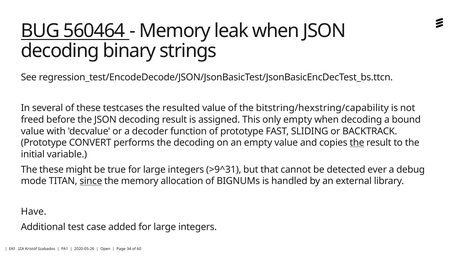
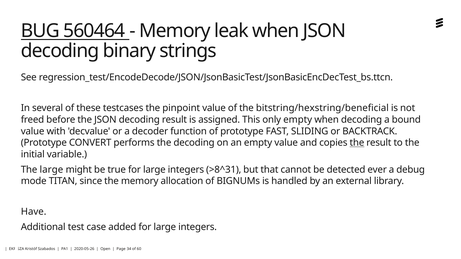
resulted: resulted -> pinpoint (181, 108)
bitstring/hexstring/capability: bitstring/hexstring/capability -> bitstring/hexstring/beneficial (322, 108)
The these: these -> large (51, 170)
>9^31: >9^31 -> >8^31 (224, 170)
since underline: present -> none (91, 181)
